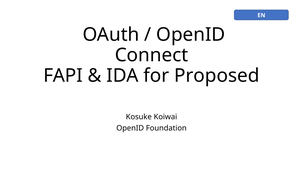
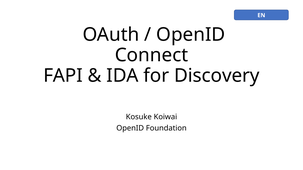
Proposed: Proposed -> Discovery (217, 76)
